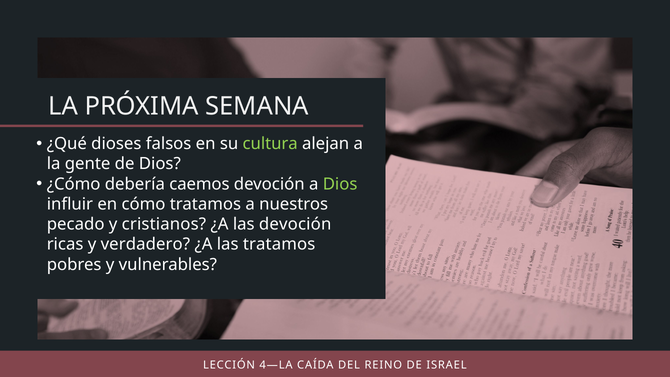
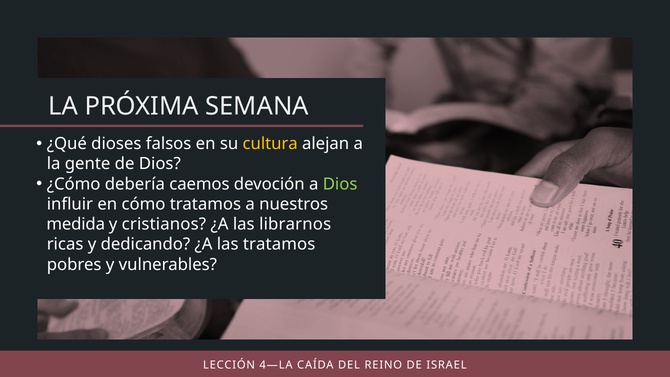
cultura colour: light green -> yellow (270, 144)
pecado: pecado -> medida (76, 224)
las devoción: devoción -> librarnos (295, 224)
verdadero: verdadero -> dedicando (145, 244)
